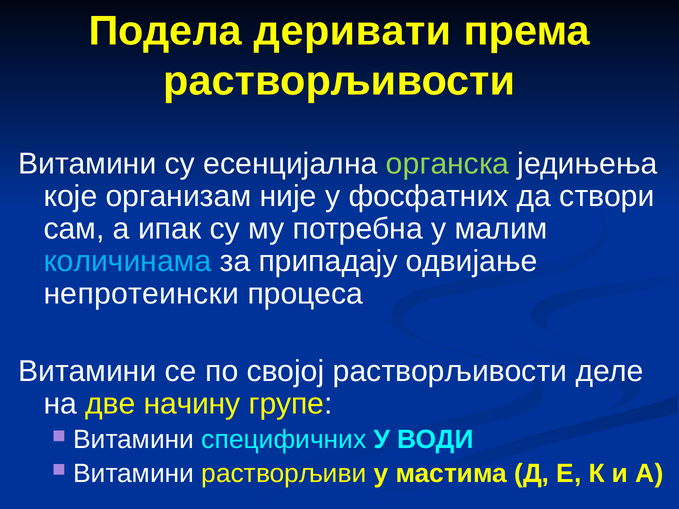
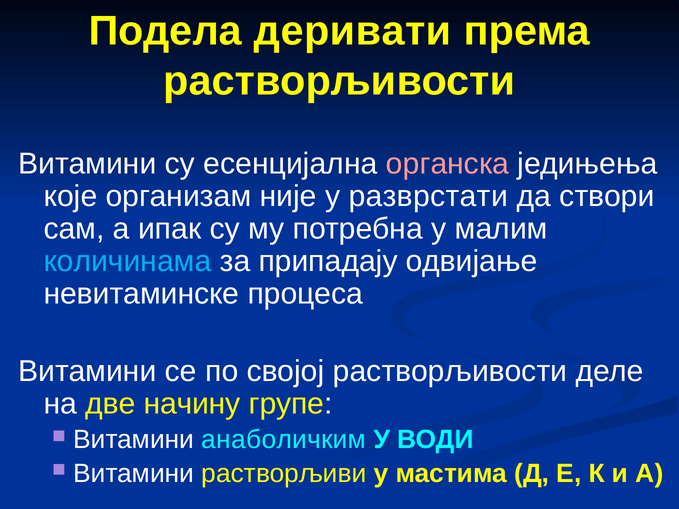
органска colour: light green -> pink (447, 164)
фосфатних: фосфатних -> разврстати (428, 196)
непротеински: непротеински -> невитаминске (141, 294)
специфичних: специфичних -> анаболичким (284, 440)
